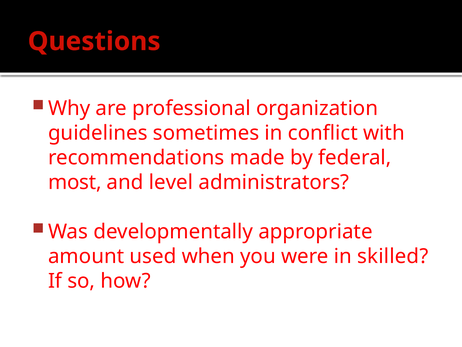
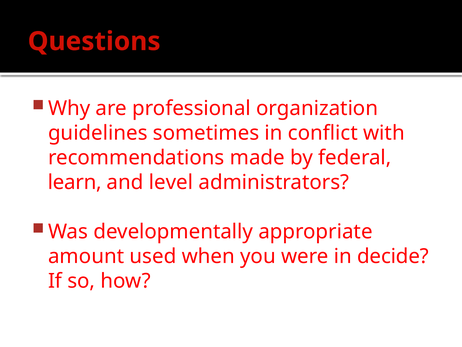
most: most -> learn (75, 182)
skilled: skilled -> decide (393, 256)
